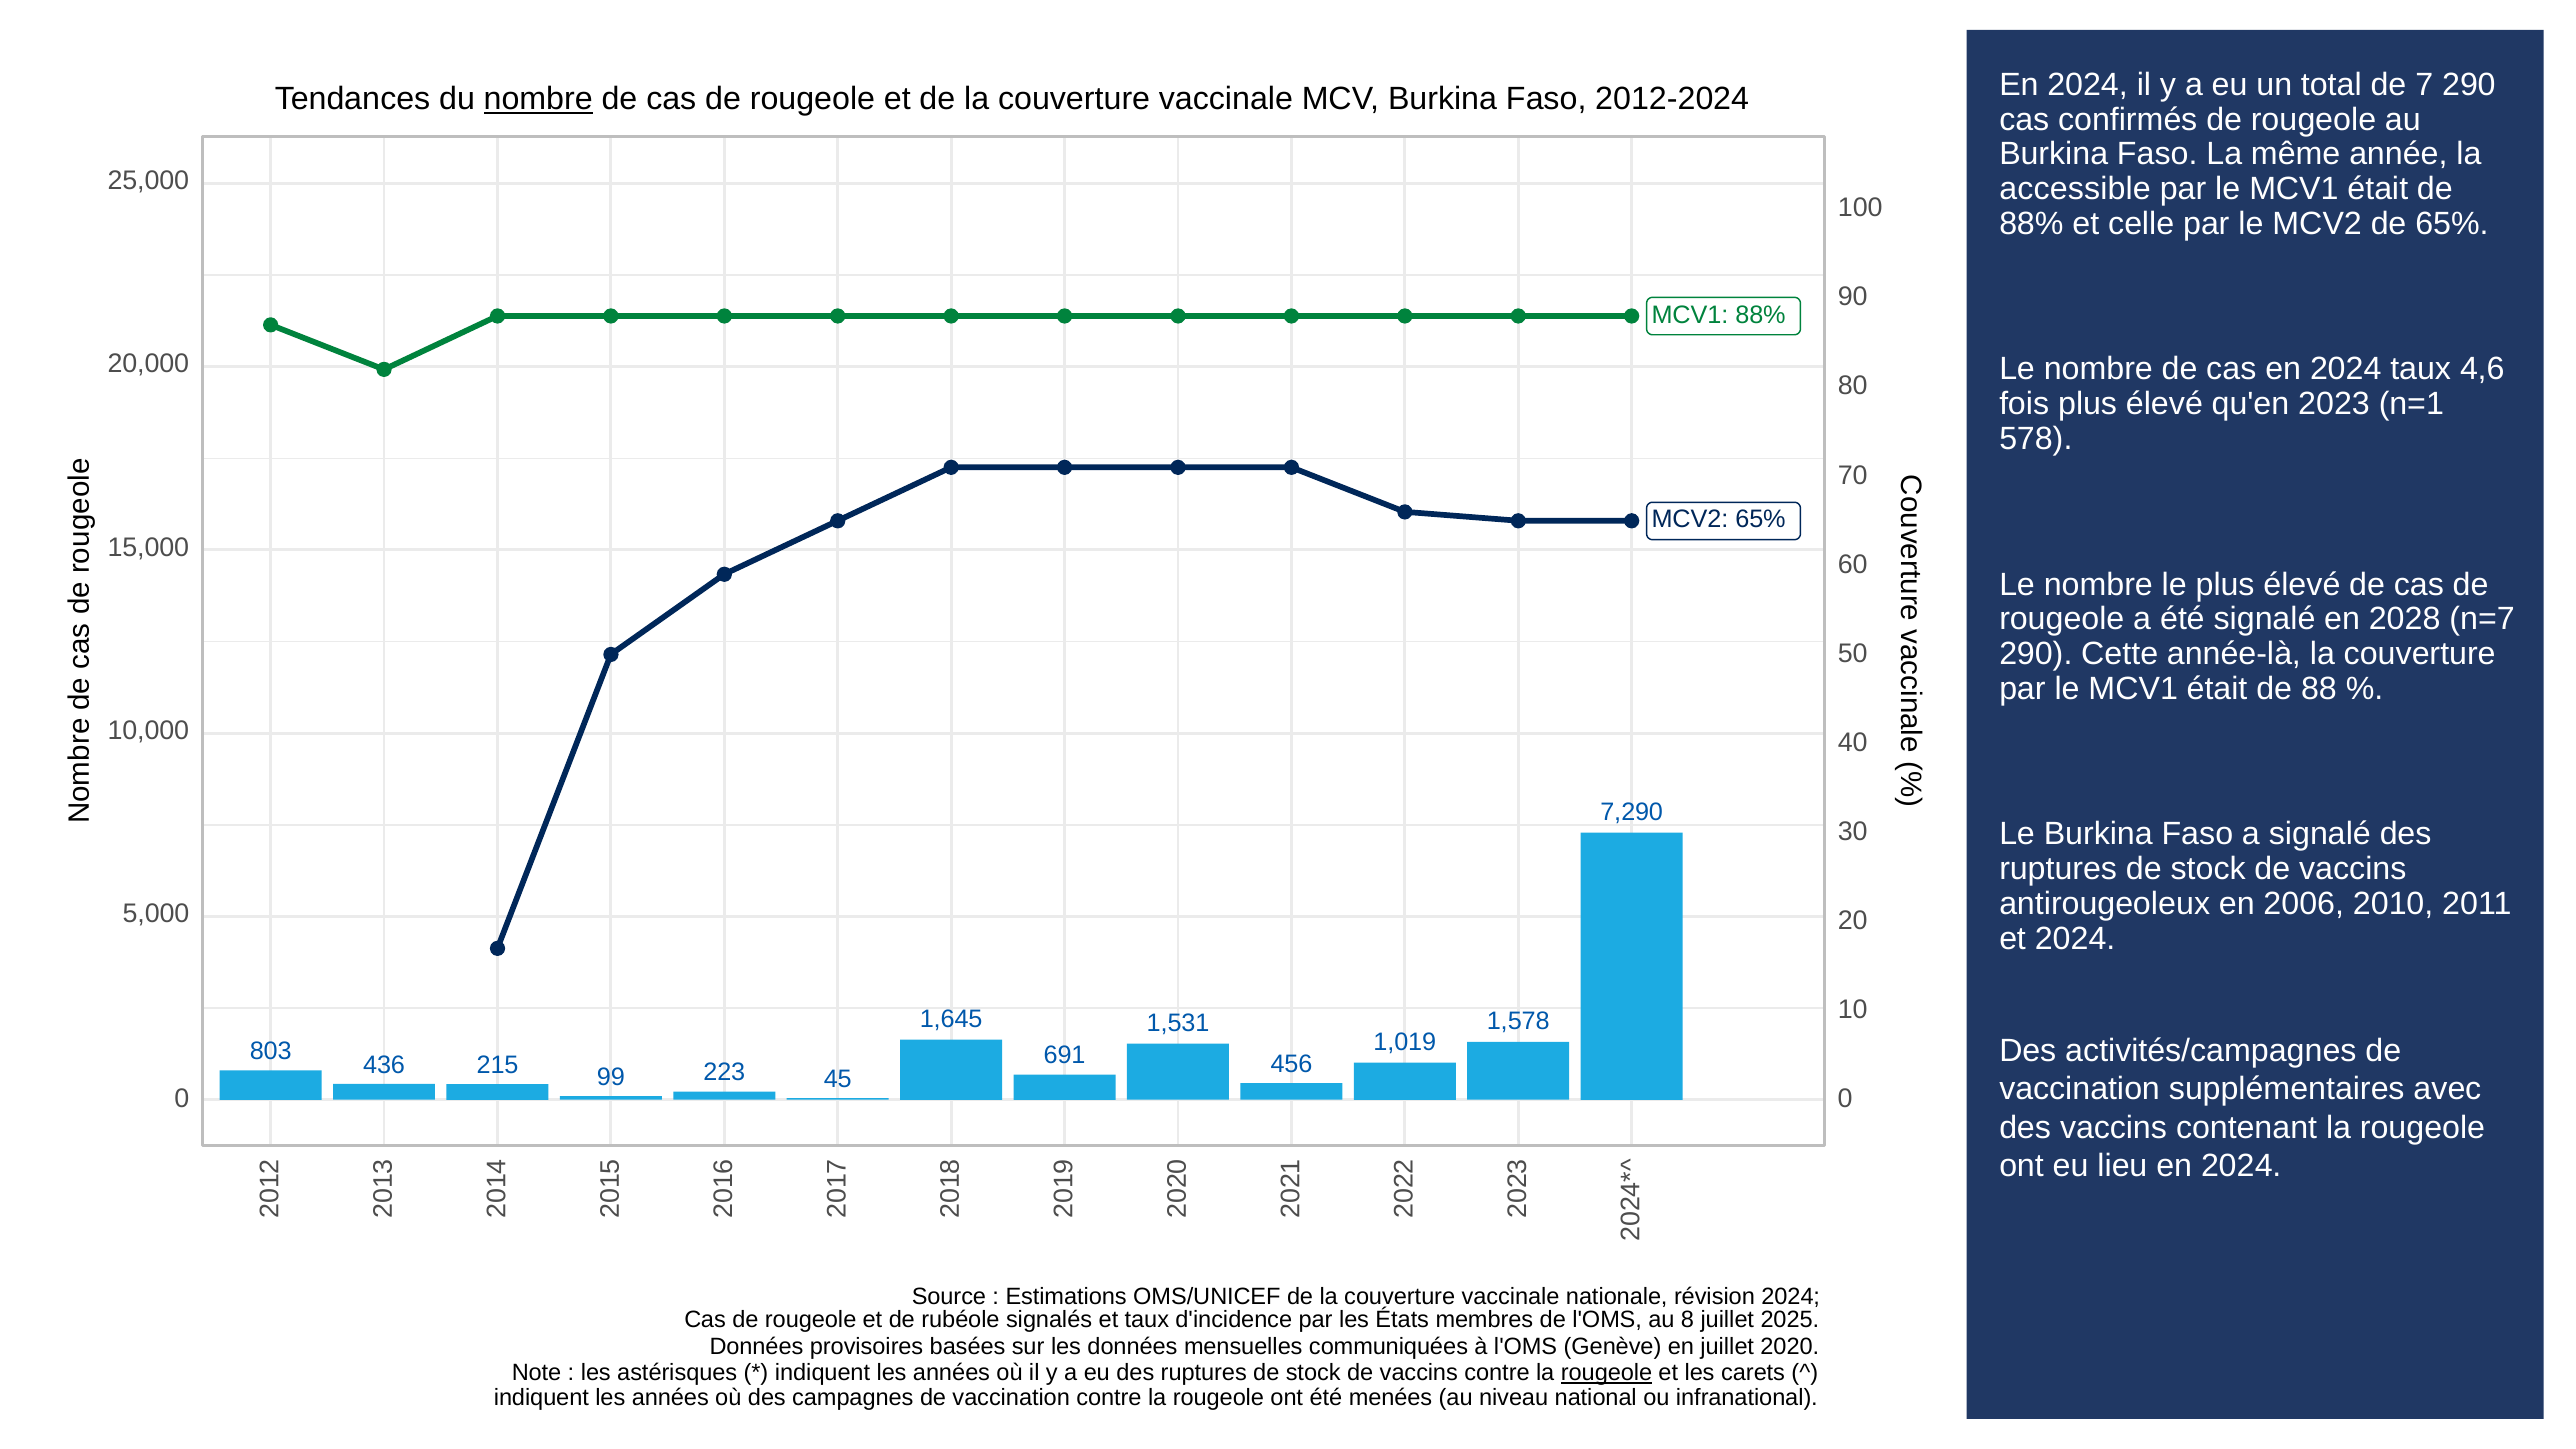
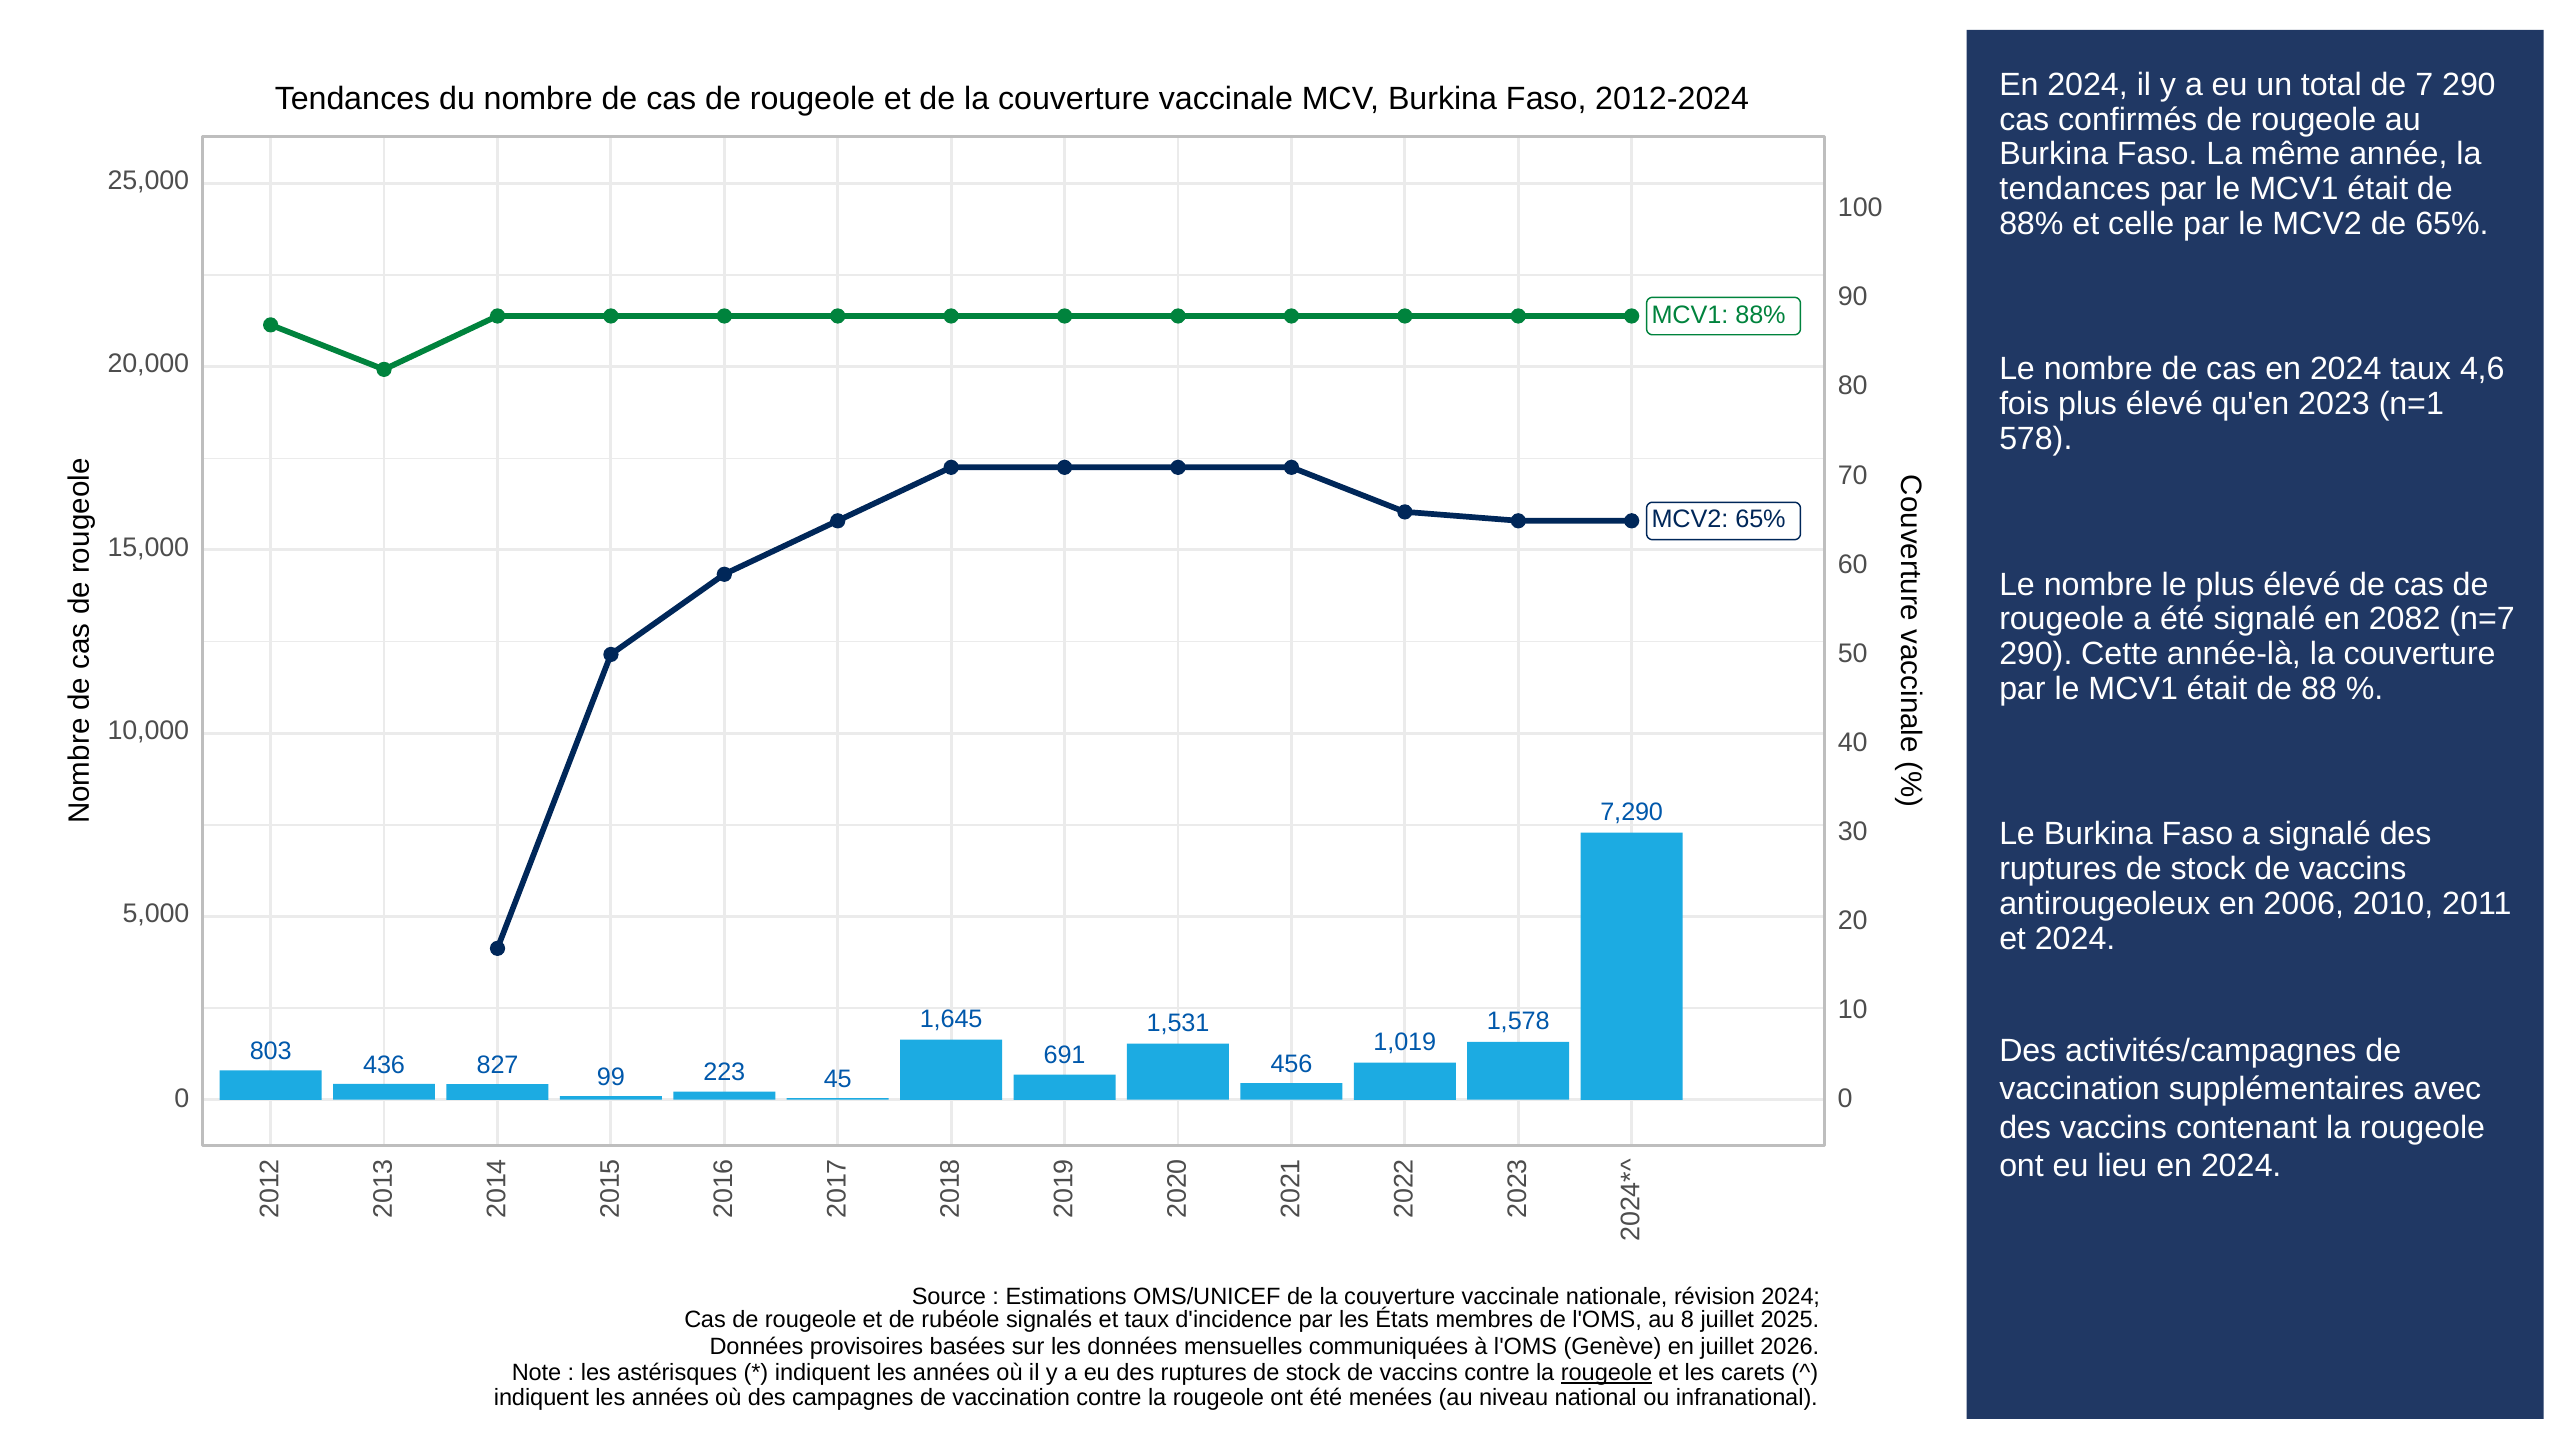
nombre underline: present -> none (538, 99)
accessible: accessible -> tendances (2075, 189)
2028: 2028 -> 2082 (2405, 619)
215: 215 -> 827 (498, 1065)
2020: 2020 -> 2026 (1790, 1347)
